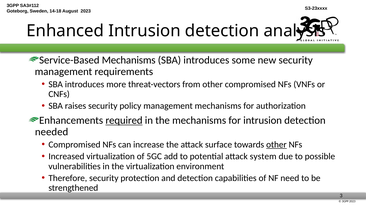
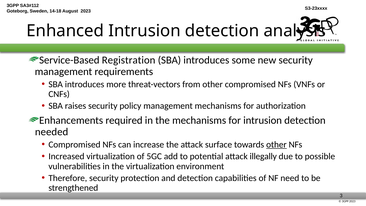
Service-Based Mechanisms: Mechanisms -> Registration (129, 60)
required underline: present -> none (124, 120)
system: system -> illegally (263, 156)
